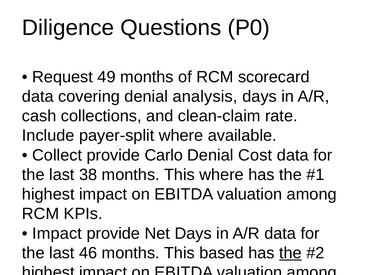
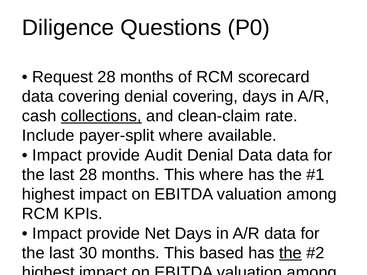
Request 49: 49 -> 28 (107, 77)
denial analysis: analysis -> covering (205, 97)
collections underline: none -> present (101, 116)
Collect: Collect -> Impact (57, 155)
Carlo: Carlo -> Audit (164, 155)
Denial Cost: Cost -> Data (255, 155)
last 38: 38 -> 28 (88, 175)
46: 46 -> 30 (88, 253)
